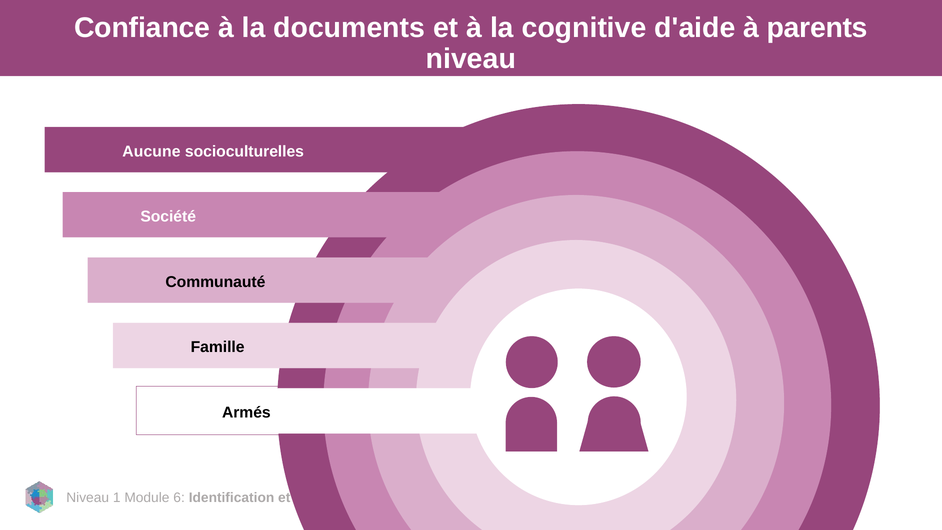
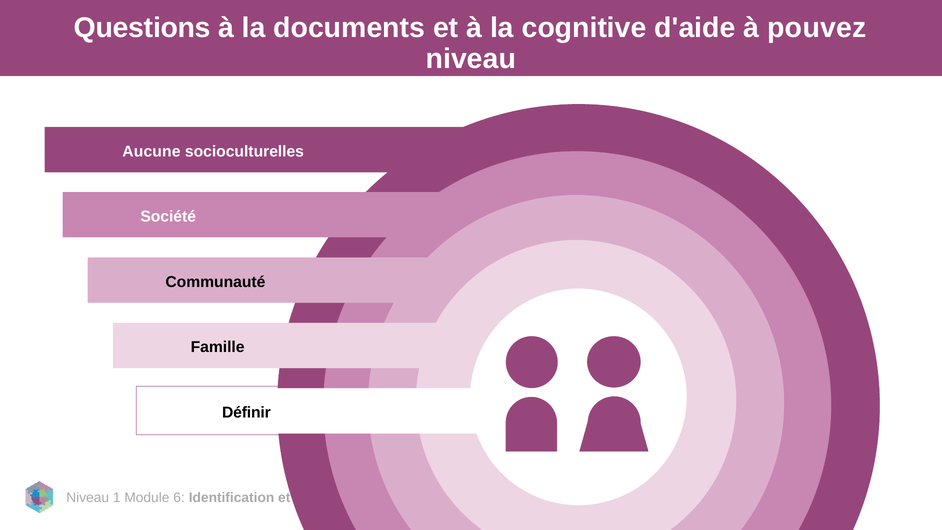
Confiance: Confiance -> Questions (142, 28)
parents: parents -> pouvez (817, 28)
Armés: Armés -> Définir (246, 413)
